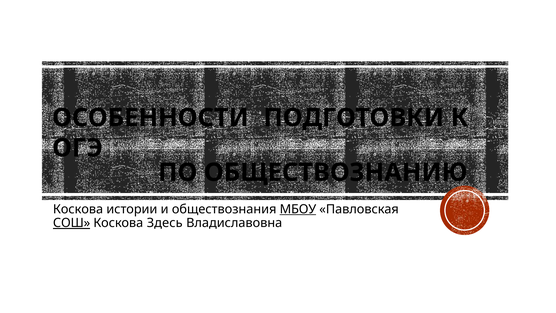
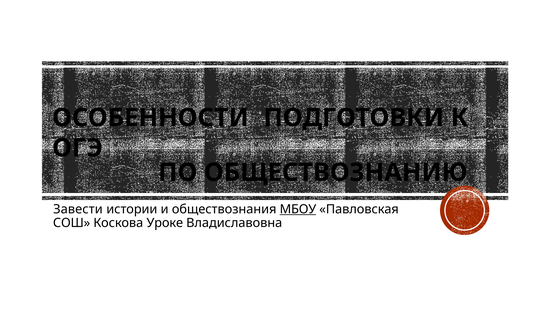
Коскова: Коскова -> Завести (78, 209)
СОШ underline: present -> none (72, 223)
Здесь: Здесь -> Уроке (165, 223)
